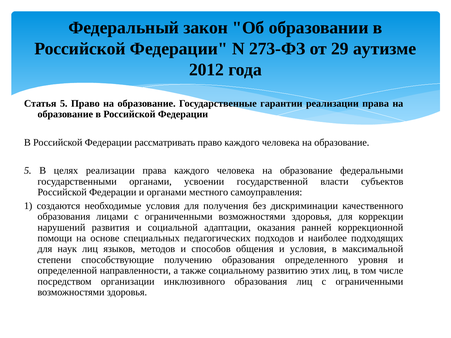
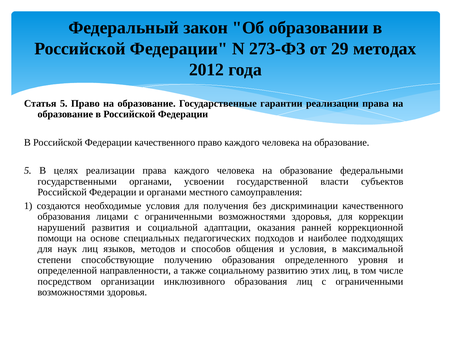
аутизме: аутизме -> методах (385, 49)
Федерации рассматривать: рассматривать -> качественного (165, 143)
